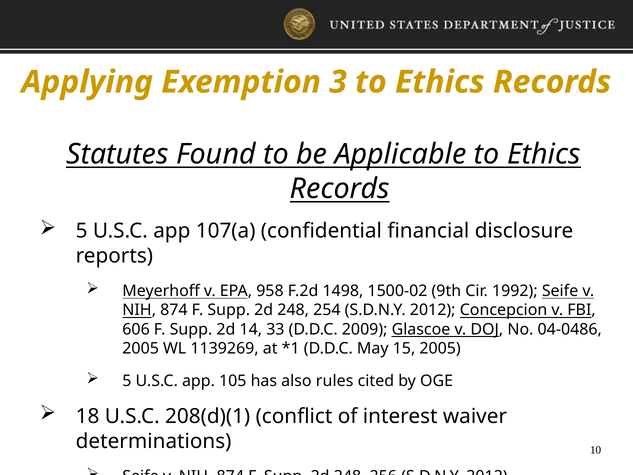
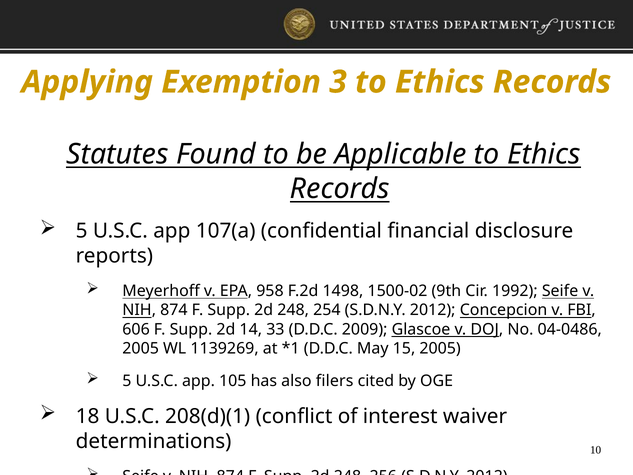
rules: rules -> filers (335, 381)
